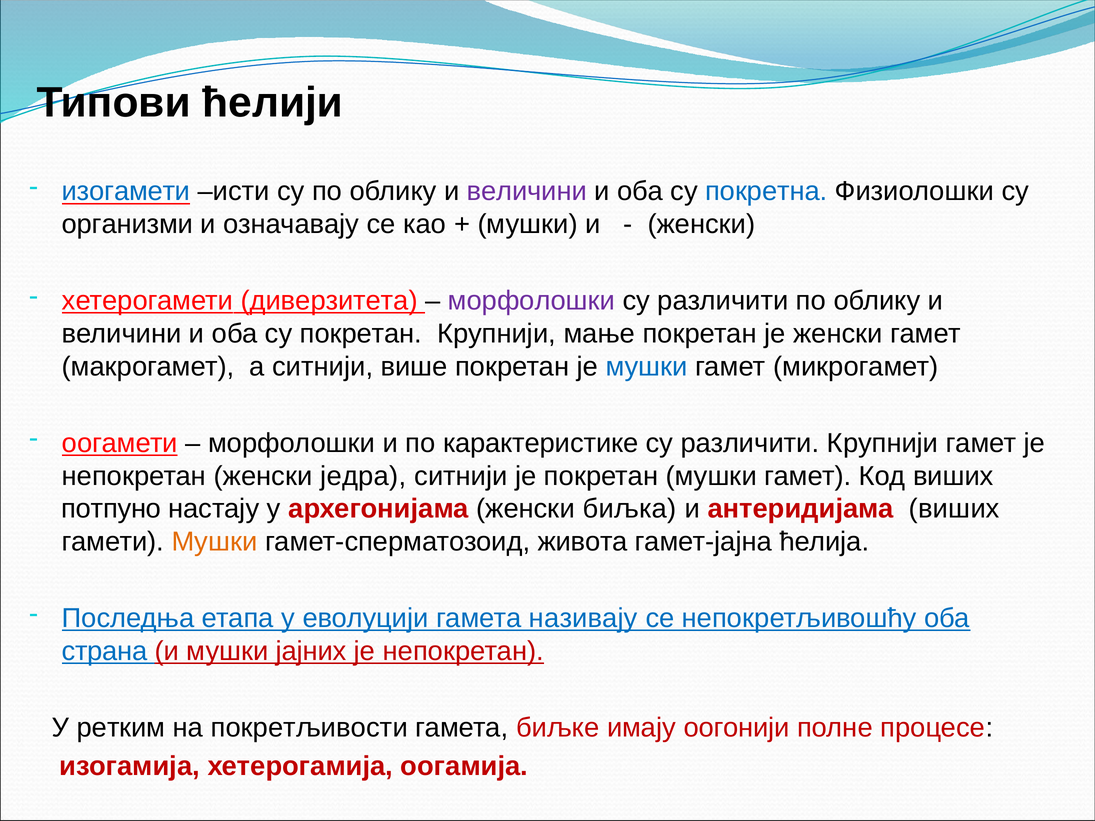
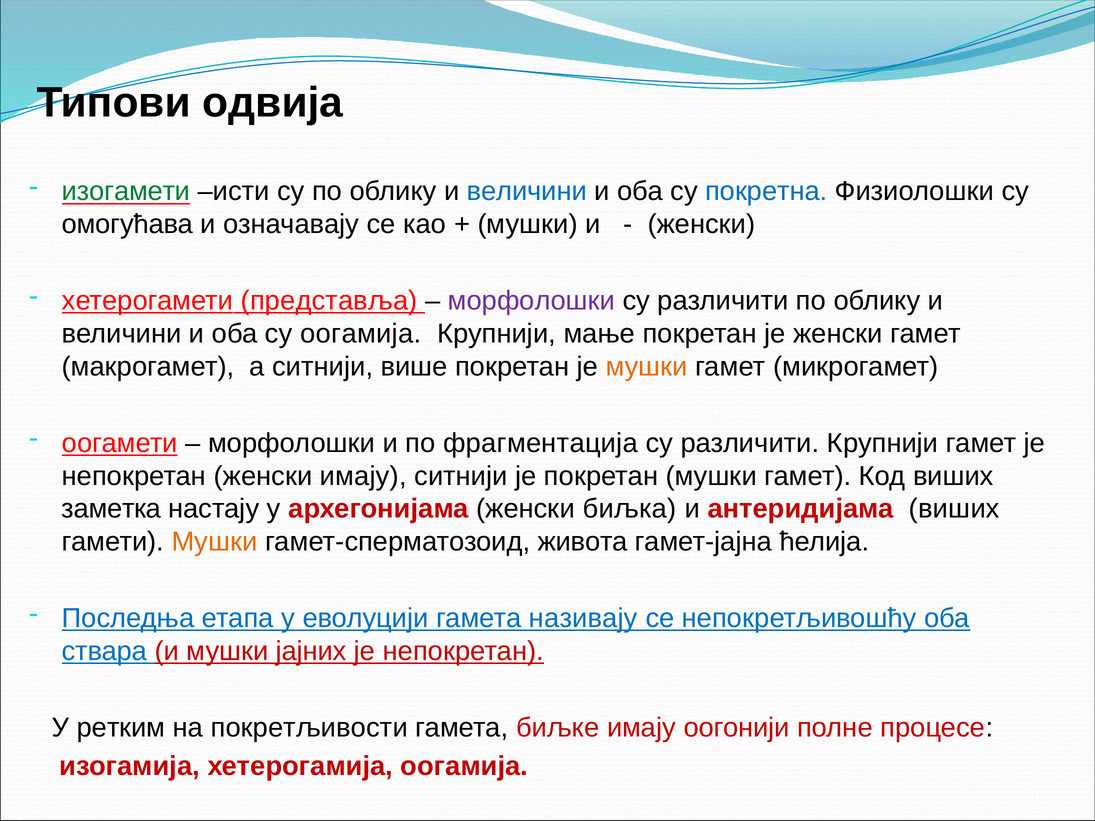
ћелији: ћелији -> одвија (273, 103)
изогамети colour: blue -> green (126, 191)
величини colour: purple -> blue (527, 191)
организми: организми -> омогућава (127, 224)
диверзитета: диверзитета -> представља (329, 301)
су покретан: покретан -> оогамија (361, 334)
мушки colour: blue -> orange (647, 367)
карактеристике: карактеристике -> фрагментација (541, 443)
женски једра: једра -> имају (363, 476)
потпуно: потпуно -> заметка (111, 509)
страна: страна -> ствара (105, 651)
